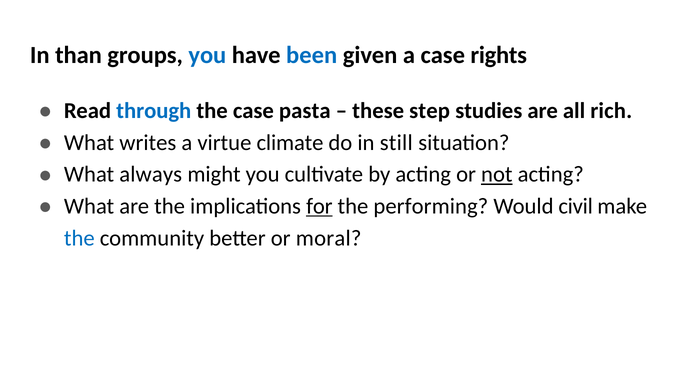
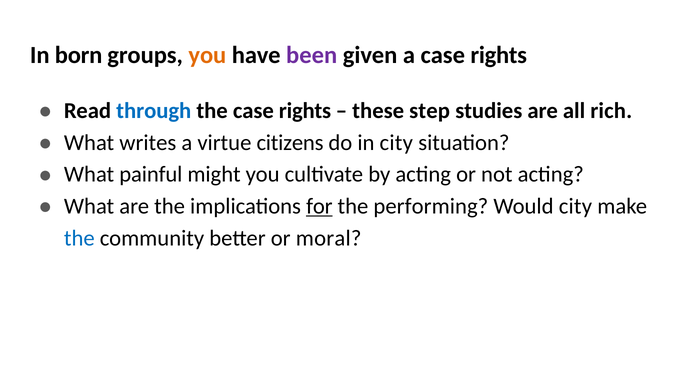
than: than -> born (79, 55)
you colour: blue -> orange (207, 55)
been colour: blue -> purple (312, 55)
the case pasta: pasta -> rights (305, 111)
climate: climate -> citizens (290, 142)
in still: still -> city (396, 142)
always: always -> painful (151, 174)
not underline: present -> none (497, 174)
Would civil: civil -> city (575, 206)
